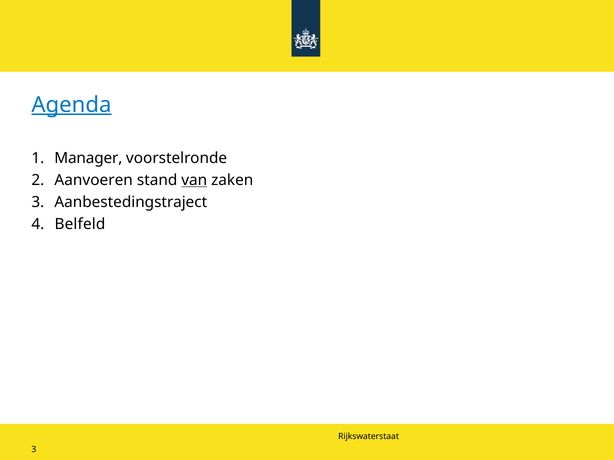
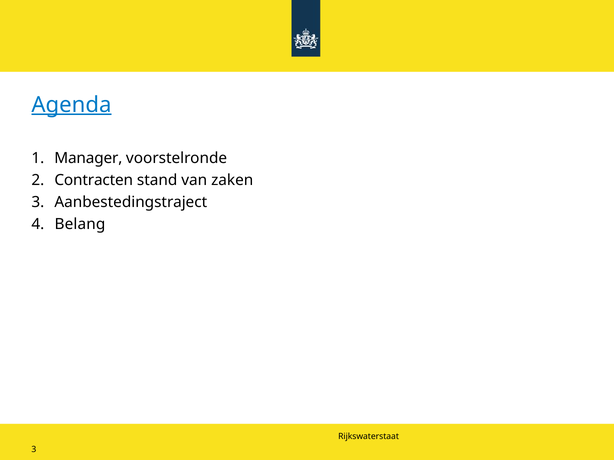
Aanvoeren: Aanvoeren -> Contracten (94, 180)
van underline: present -> none (194, 180)
Belfeld: Belfeld -> Belang (80, 224)
